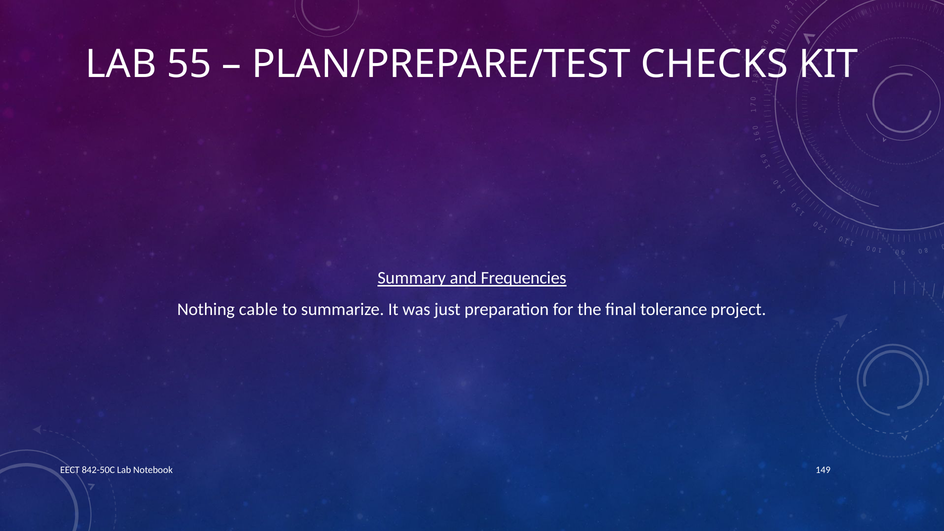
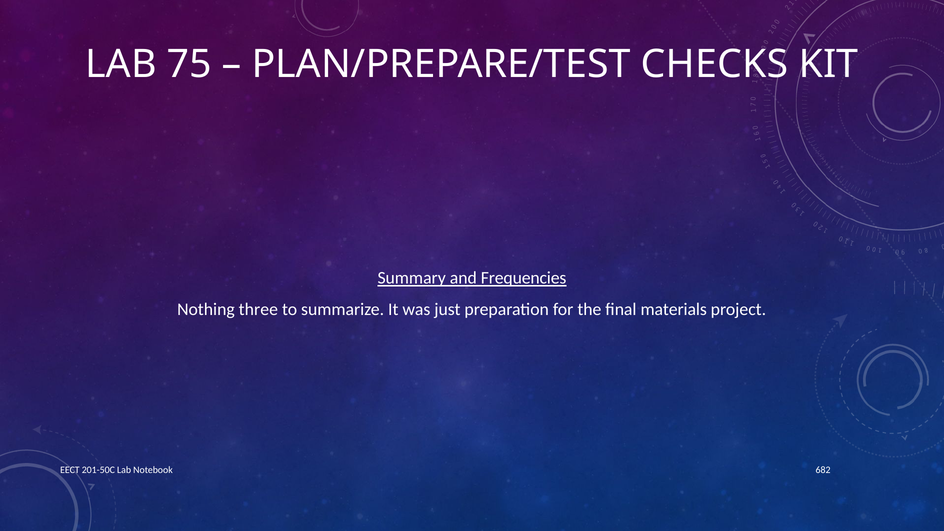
55: 55 -> 75 (189, 64)
cable: cable -> three (258, 309)
tolerance: tolerance -> materials (674, 309)
842-50C: 842-50C -> 201-50C (98, 470)
149: 149 -> 682 (823, 470)
